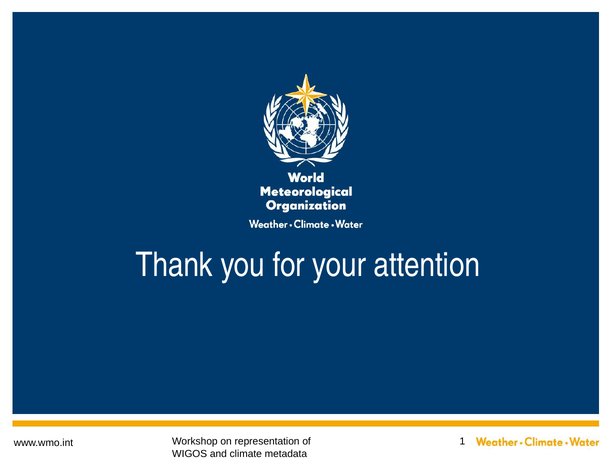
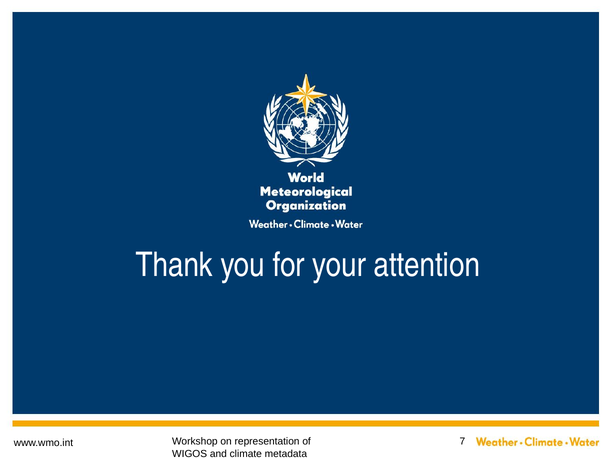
1: 1 -> 7 (462, 442)
